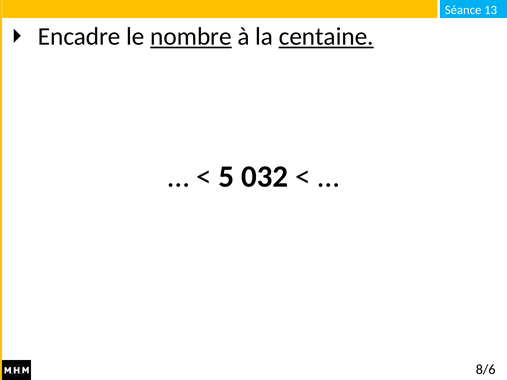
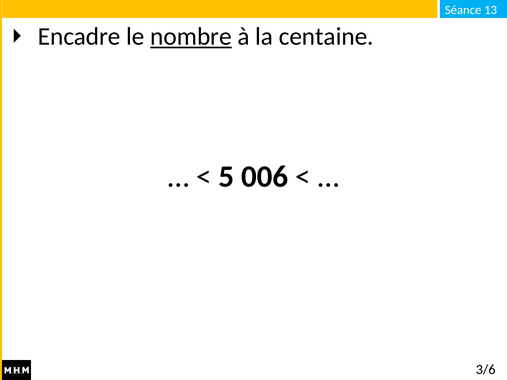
centaine underline: present -> none (326, 37)
032: 032 -> 006 (265, 177)
8/6: 8/6 -> 3/6 (486, 370)
